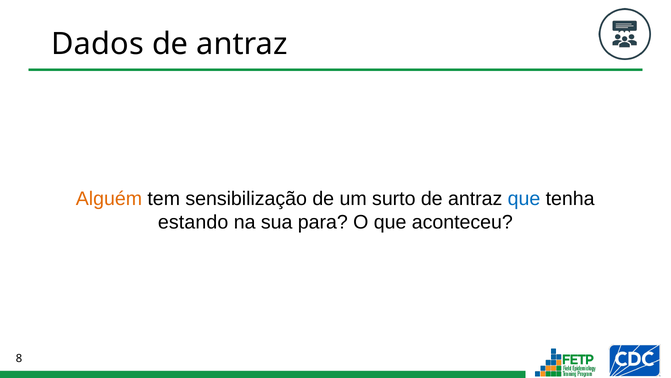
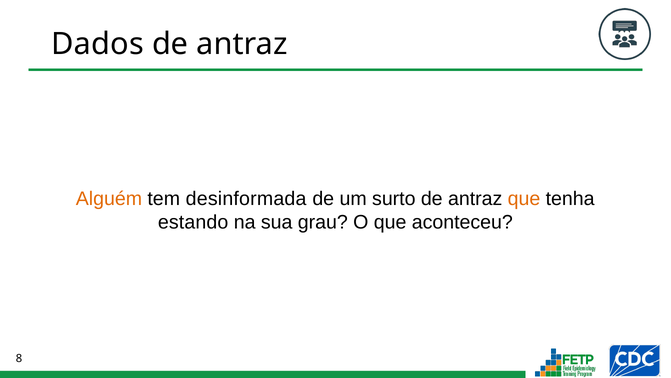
sensibilização: sensibilização -> desinformada (246, 199)
que colour: blue -> orange (524, 199)
para: para -> grau (323, 222)
